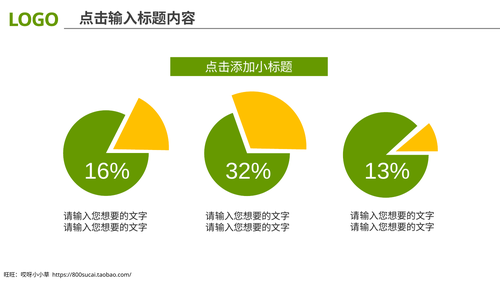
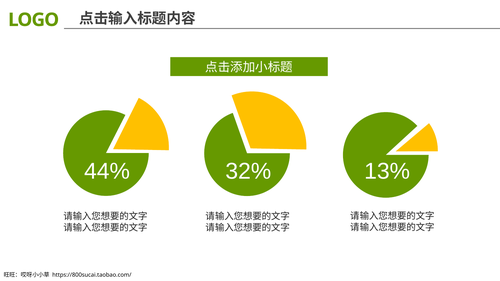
16%: 16% -> 44% (107, 171)
